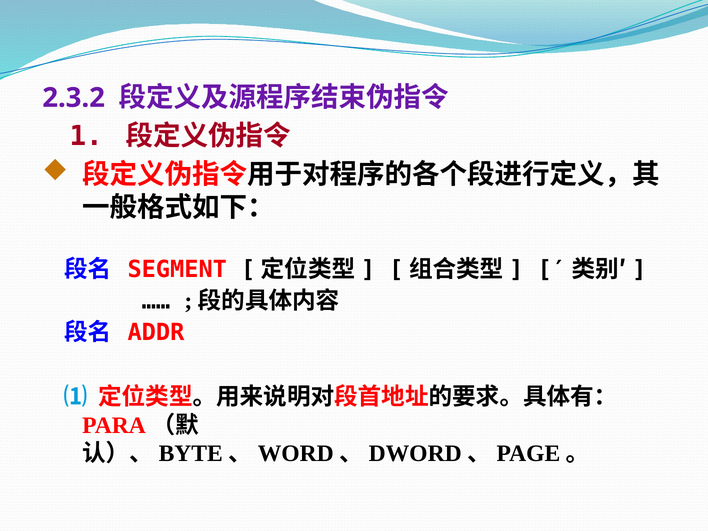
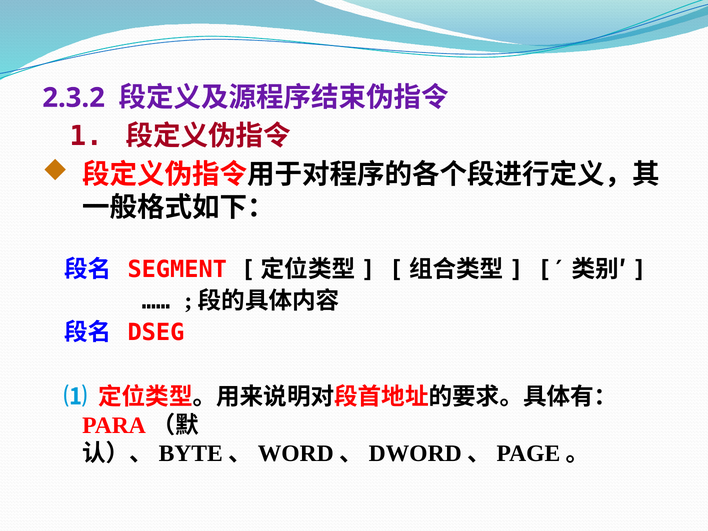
ADDR: ADDR -> DSEG (156, 333)
